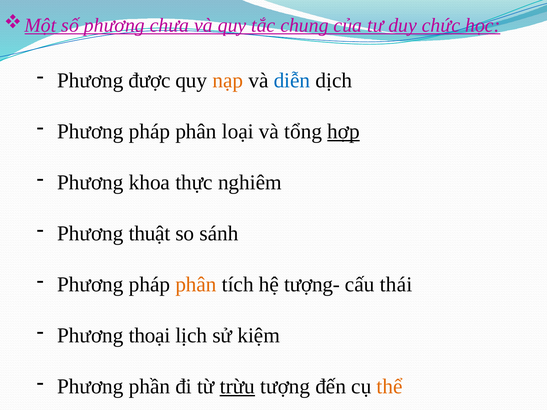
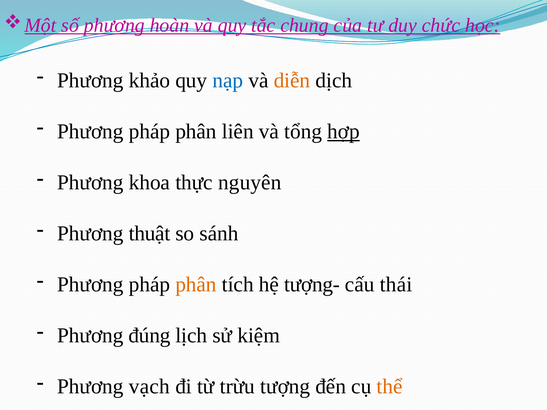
chưa: chưa -> hoàn (169, 25)
được: được -> khảo (149, 80)
nạp colour: orange -> blue (228, 80)
diễn colour: blue -> orange (292, 80)
loại: loại -> liên (238, 131)
nghiêm: nghiêm -> nguyên (250, 183)
thoại: thoại -> đúng (150, 336)
phần: phần -> vạch (149, 387)
trừu underline: present -> none (237, 387)
